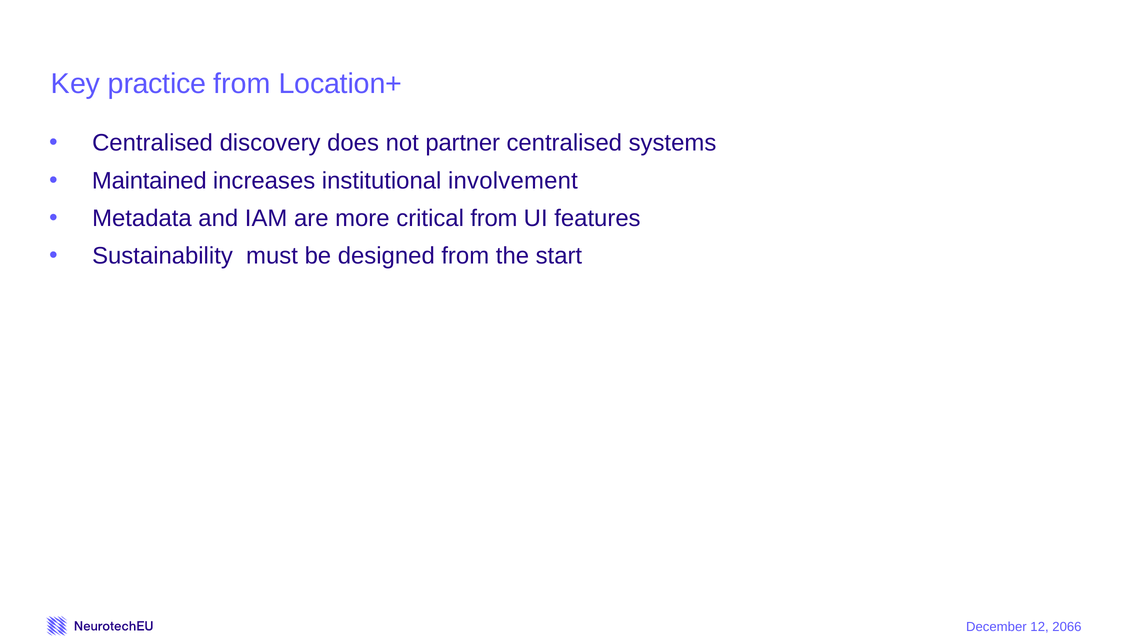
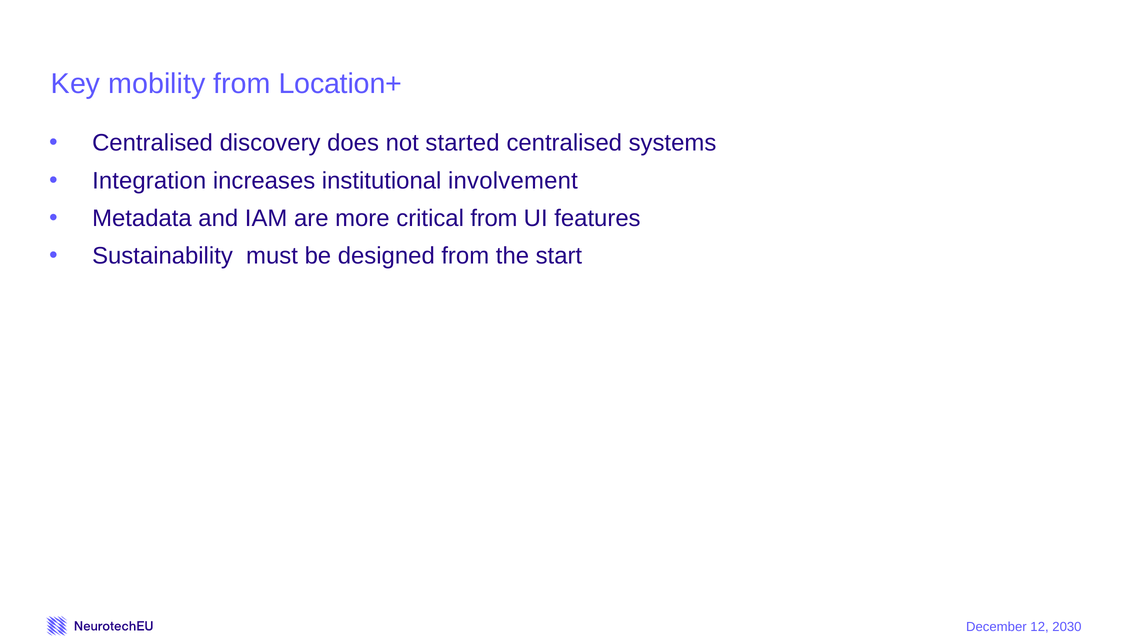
practice: practice -> mobility (157, 84)
partner: partner -> started (462, 143)
Maintained: Maintained -> Integration (149, 181)
2066: 2066 -> 2030 (1067, 627)
